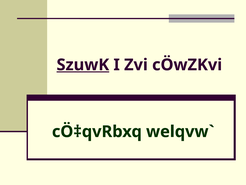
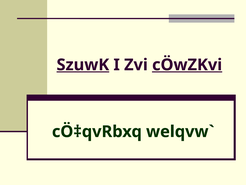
cÖwZKvi underline: none -> present (187, 65)
